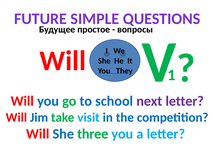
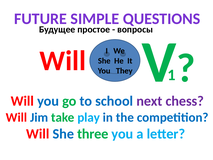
next letter: letter -> chess (185, 101)
visit: visit -> play (89, 117)
